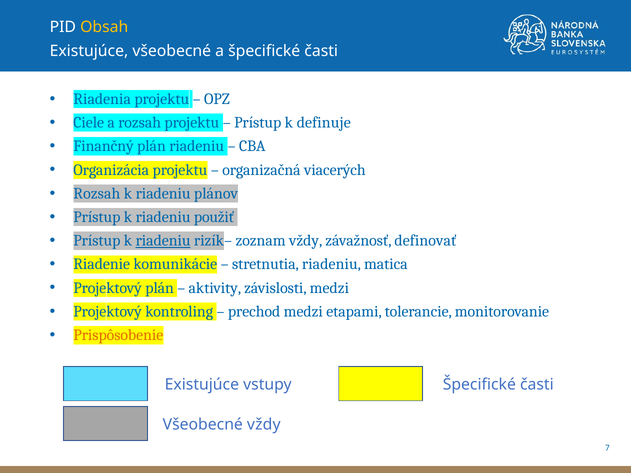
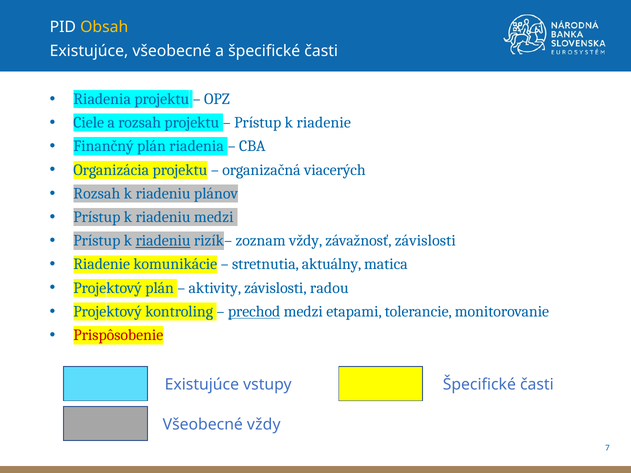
k definuje: definuje -> riadenie (324, 123)
plán riadeniu: riadeniu -> riadenia (197, 146)
riadeniu použiť: použiť -> medzi (214, 217)
závažnosť definovať: definovať -> závislosti (425, 241)
stretnutia riadeniu: riadeniu -> aktuálny (332, 264)
závislosti medzi: medzi -> radou (329, 288)
prechod underline: none -> present (254, 312)
Prispôsobenie colour: orange -> red (118, 335)
